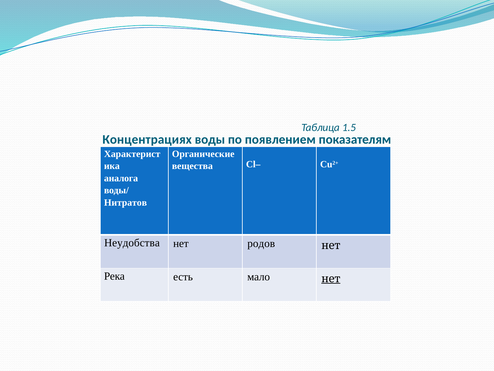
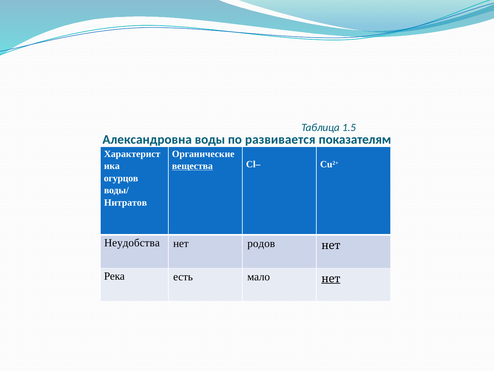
Концентрациях: Концентрациях -> Александровна (147, 139)
появлением: появлением -> развивается (280, 139)
вещества underline: none -> present (192, 166)
аналога: аналога -> огурцов (121, 178)
